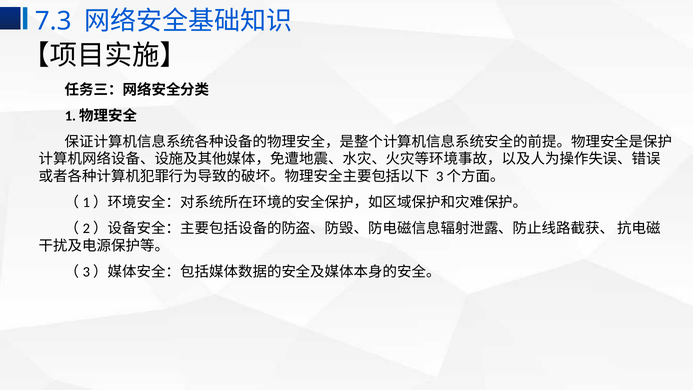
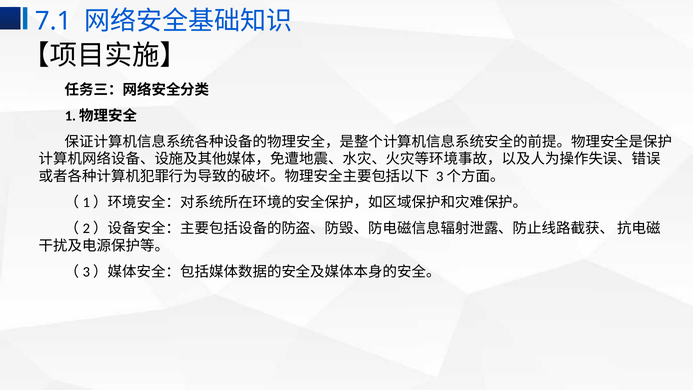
7.3: 7.3 -> 7.1 (53, 21)
